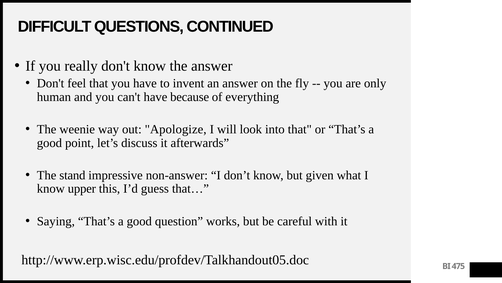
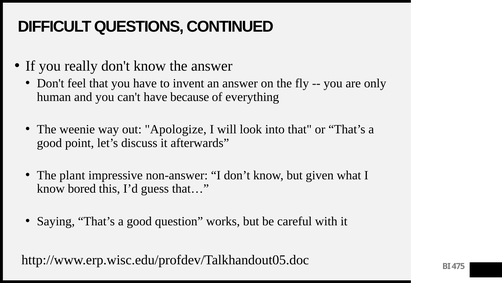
stand: stand -> plant (72, 175)
upper: upper -> bored (82, 188)
